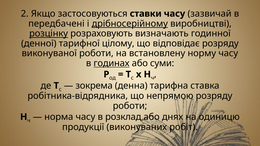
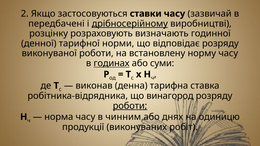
розцінку underline: present -> none (49, 34)
цілому: цілому -> норми (118, 43)
зокрема: зокрема -> виконав (94, 86)
непрямою: непрямою -> винагород (170, 96)
роботи underline: none -> present (130, 106)
розклад: розклад -> чинним (123, 117)
